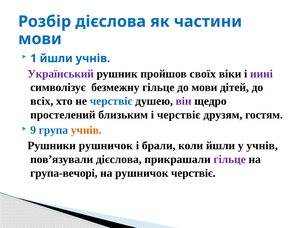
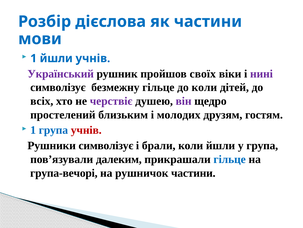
до мови: мови -> коли (204, 87)
черствіє colour: blue -> purple (111, 101)
і черствіє: черствіє -> молодих (179, 114)
9: 9 -> 1 (33, 130)
учнів colour: orange -> red (86, 130)
Рушники рушничок: рушничок -> символізує (106, 145)
у учнів: учнів -> група (262, 145)
пов’язували дієслова: дієслова -> далеким (119, 159)
гільце colour: purple -> blue (230, 159)
рушничок черствіє: черствіє -> частини (193, 172)
